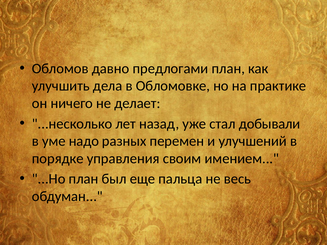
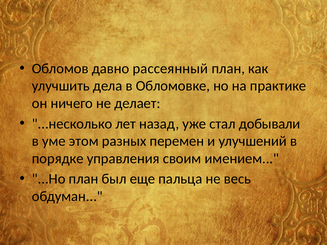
предлогами: предлогами -> рассеянный (170, 69)
надо: надо -> этом (84, 141)
